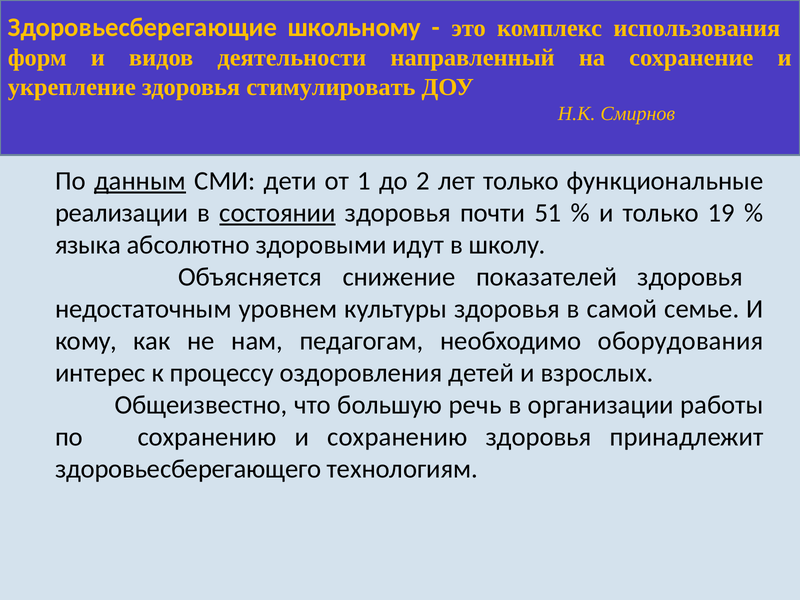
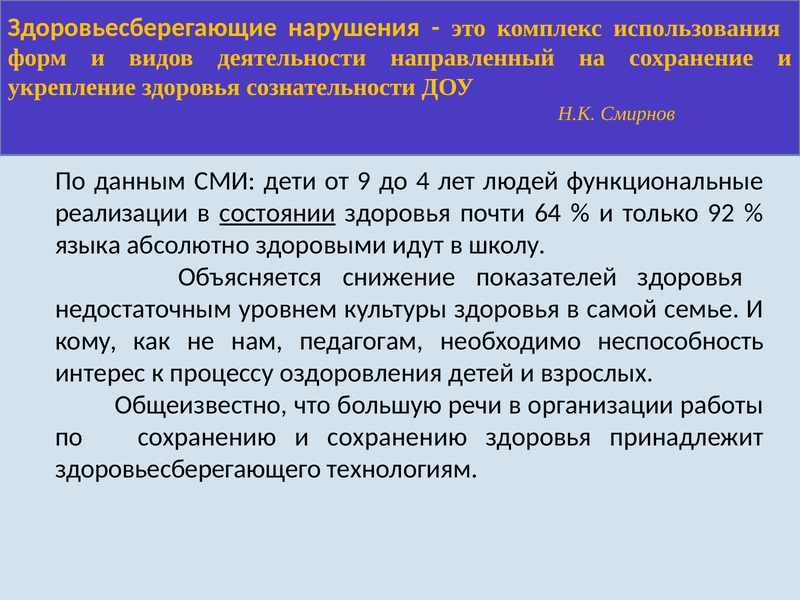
школьному: школьному -> нарушения (354, 27)
стимулировать: стимулировать -> сознательности (331, 87)
данным underline: present -> none (140, 181)
1: 1 -> 9 (364, 181)
2: 2 -> 4 (423, 181)
лет только: только -> людей (521, 181)
51: 51 -> 64 (548, 213)
19: 19 -> 92 (721, 213)
оборудования: оборудования -> неспособность (681, 341)
речь: речь -> речи (475, 405)
